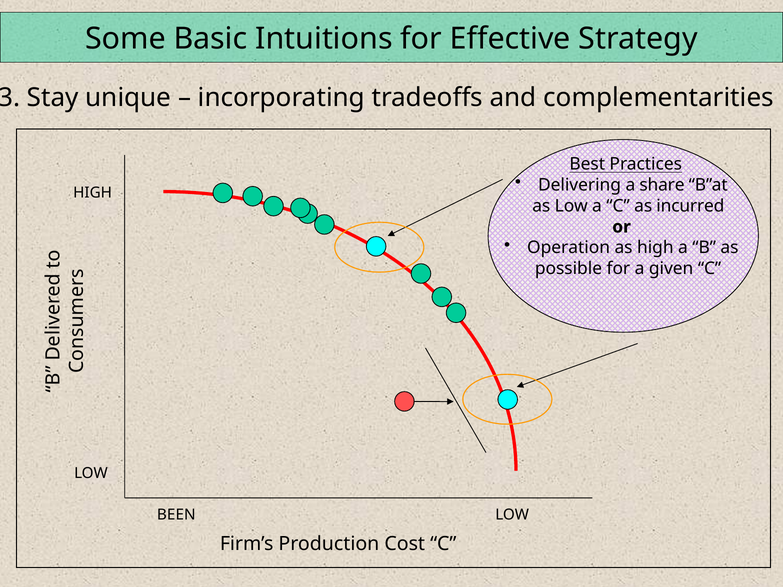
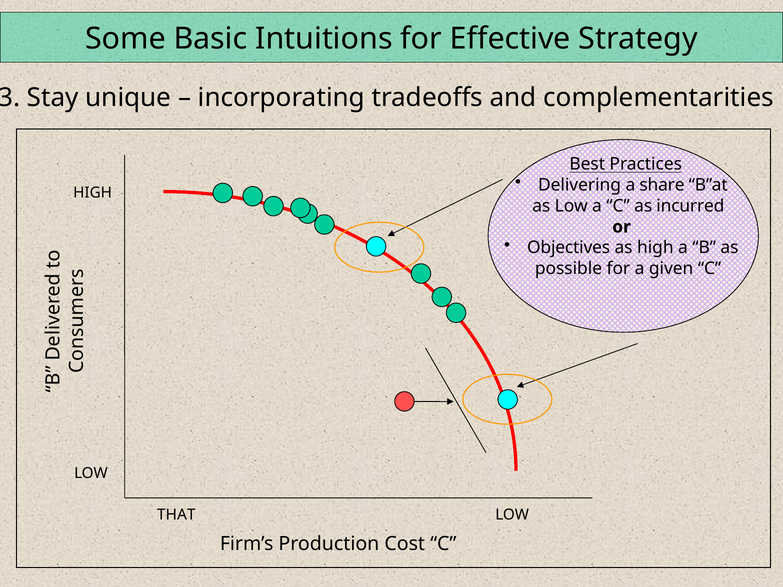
Operation: Operation -> Objectives (569, 248)
BEEN: BEEN -> THAT (176, 515)
